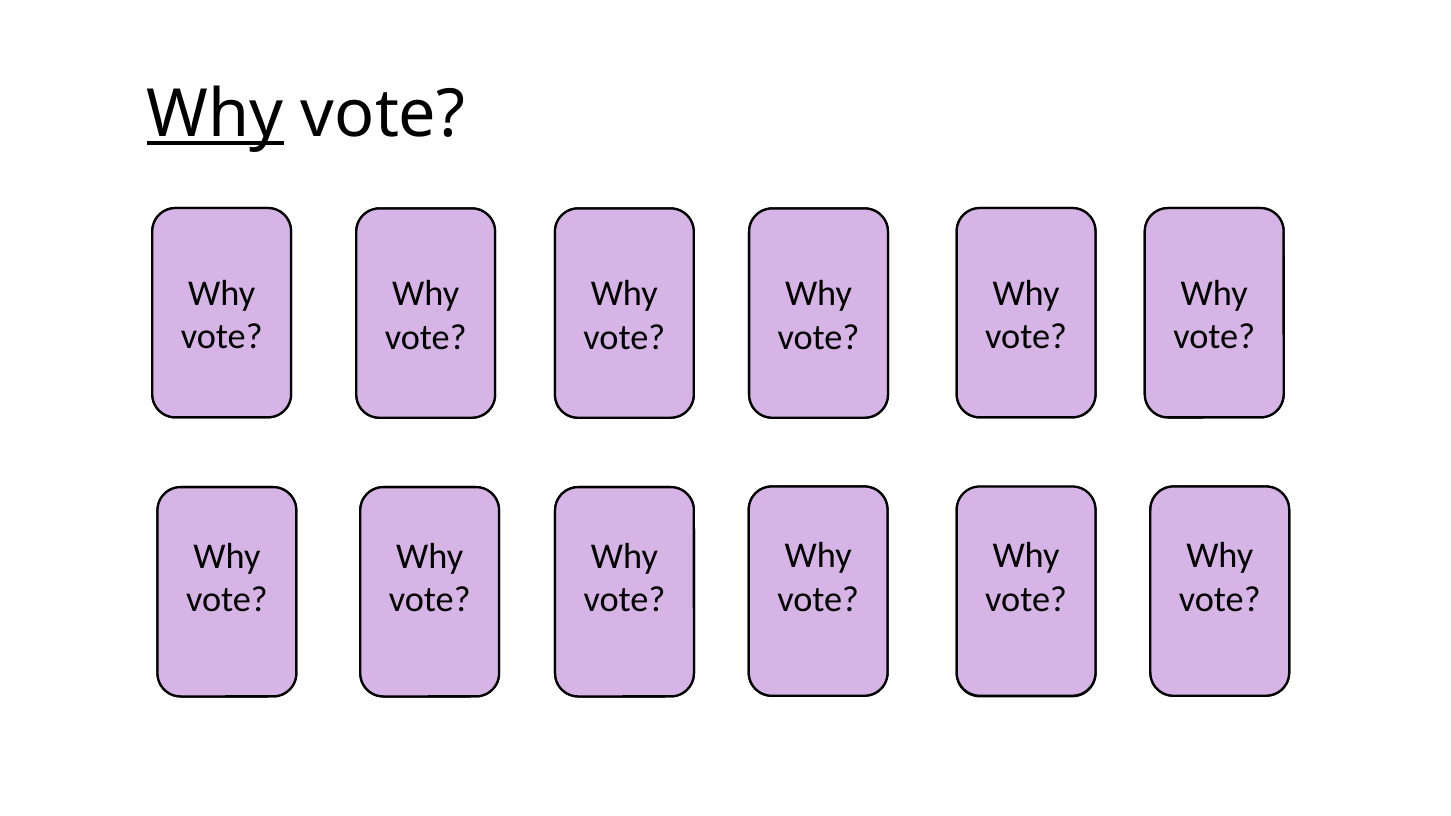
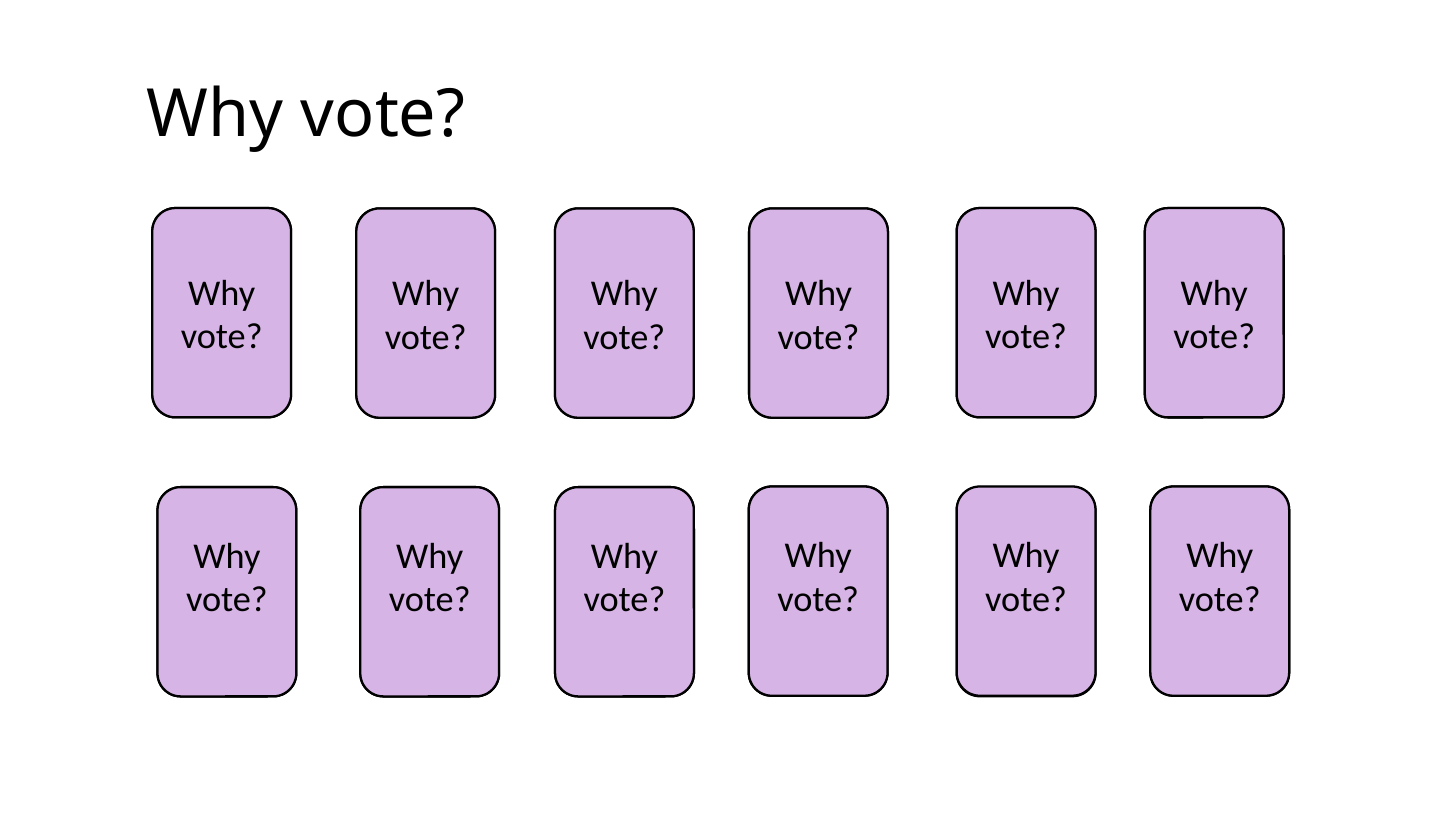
Why underline: present -> none (215, 115)
